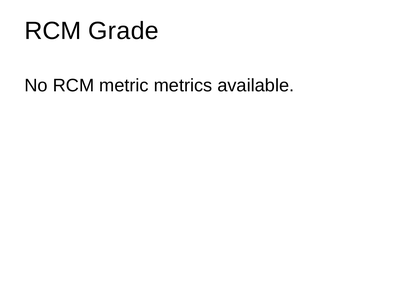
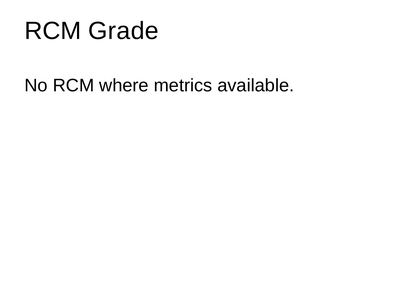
metric: metric -> where (124, 86)
